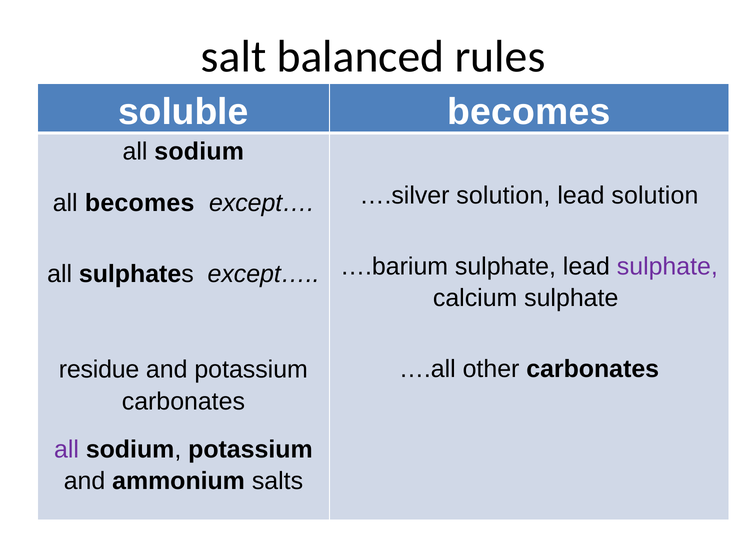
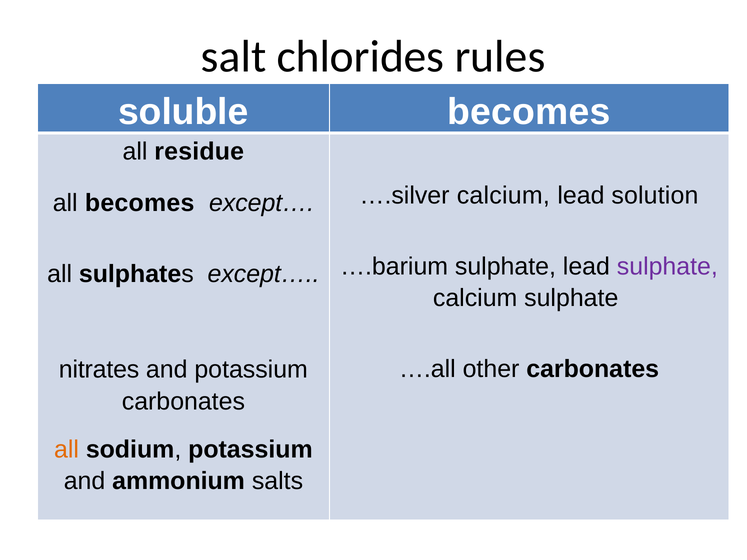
balanced: balanced -> chlorides (360, 57)
sodium: sodium -> residue (199, 152)
….silver solution: solution -> calcium (503, 195)
residue: residue -> nitrates (99, 370)
all colour: purple -> orange (67, 450)
